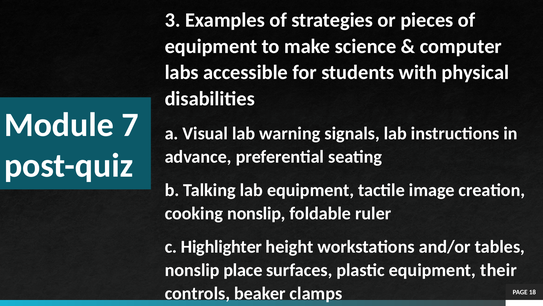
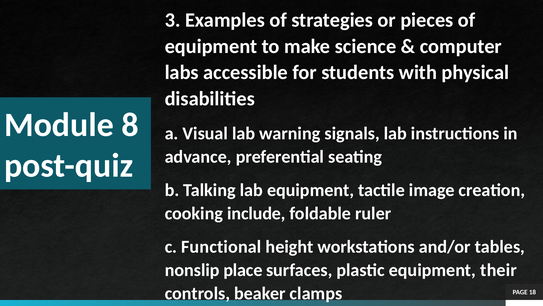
7: 7 -> 8 (130, 125)
cooking nonslip: nonslip -> include (256, 213)
Highlighter: Highlighter -> Functional (221, 246)
